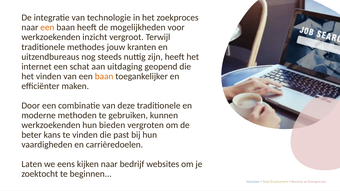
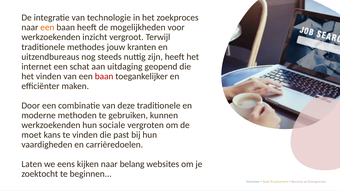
baan colour: orange -> red (104, 76)
bieden: bieden -> sociale (112, 125)
beter: beter -> moet (31, 135)
bedrijf: bedrijf -> belang (132, 164)
